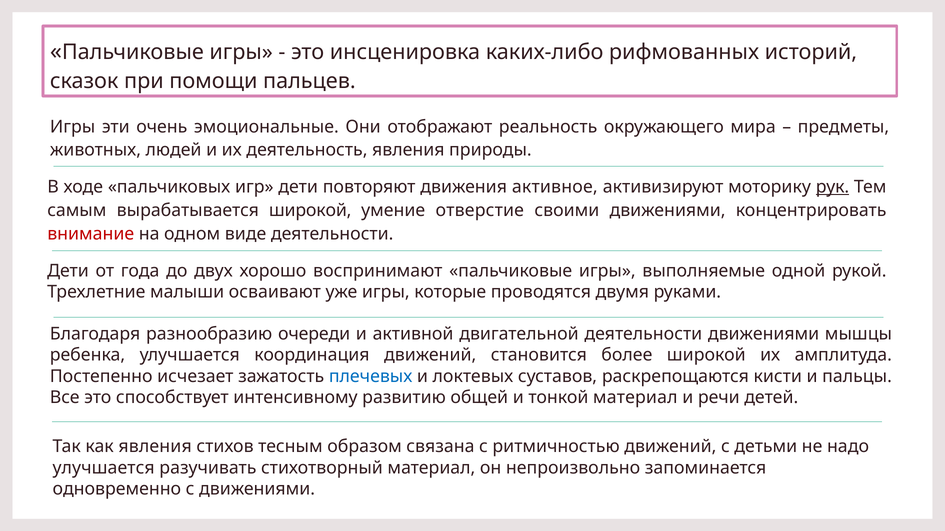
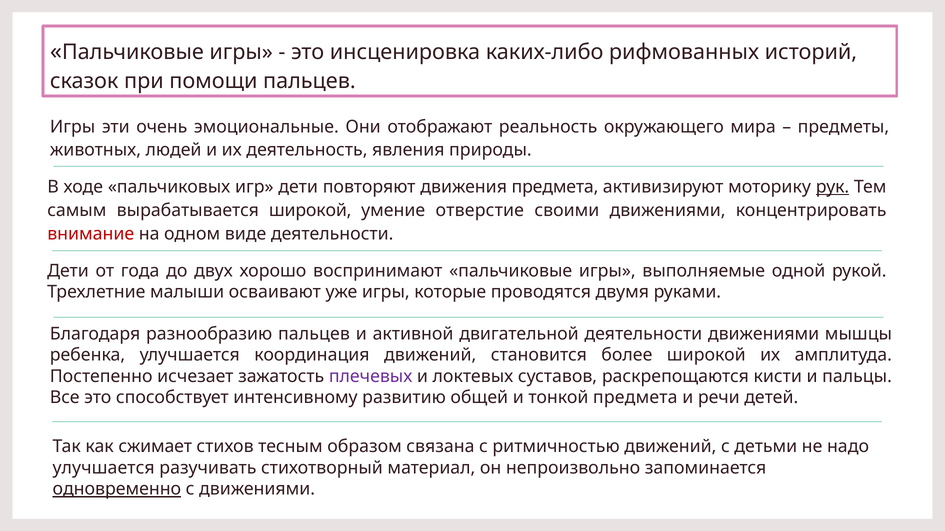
движения активное: активное -> предмета (555, 187)
разнообразию очереди: очереди -> пальцев (314, 334)
плечевых colour: blue -> purple (371, 377)
тонкой материал: материал -> предмета (635, 398)
как явления: явления -> сжимает (155, 447)
одновременно underline: none -> present (117, 490)
